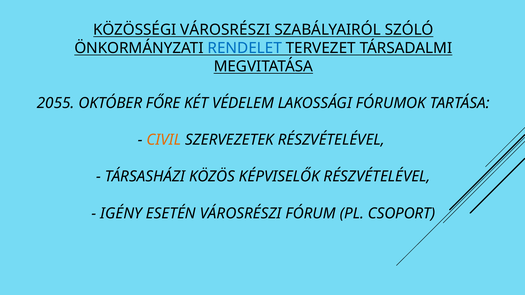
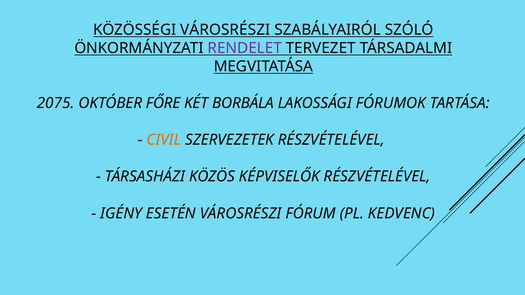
RENDELET colour: blue -> purple (245, 48)
2055: 2055 -> 2075 (56, 103)
VÉDELEM: VÉDELEM -> BORBÁLA (243, 103)
CSOPORT: CSOPORT -> KEDVENC (402, 214)
